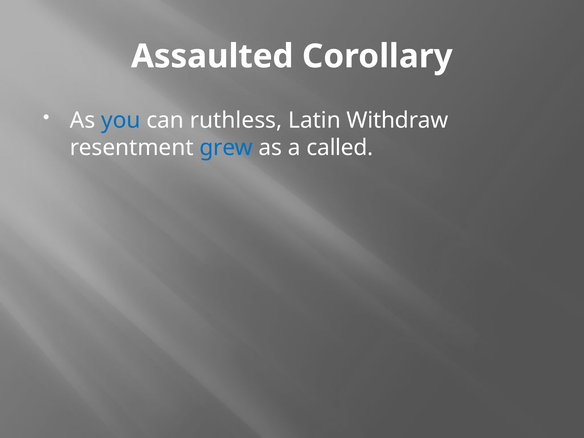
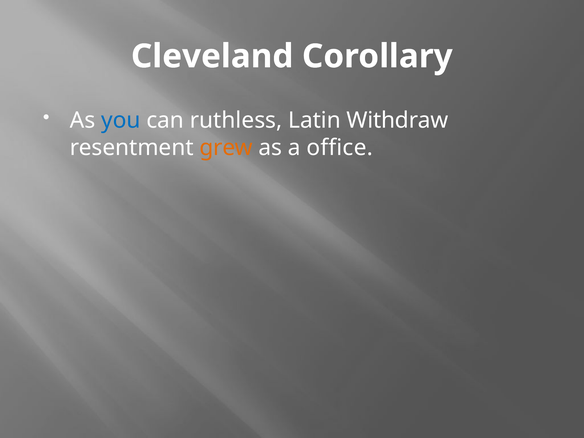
Assaulted: Assaulted -> Cleveland (212, 56)
grew colour: blue -> orange (226, 148)
called: called -> office (340, 148)
